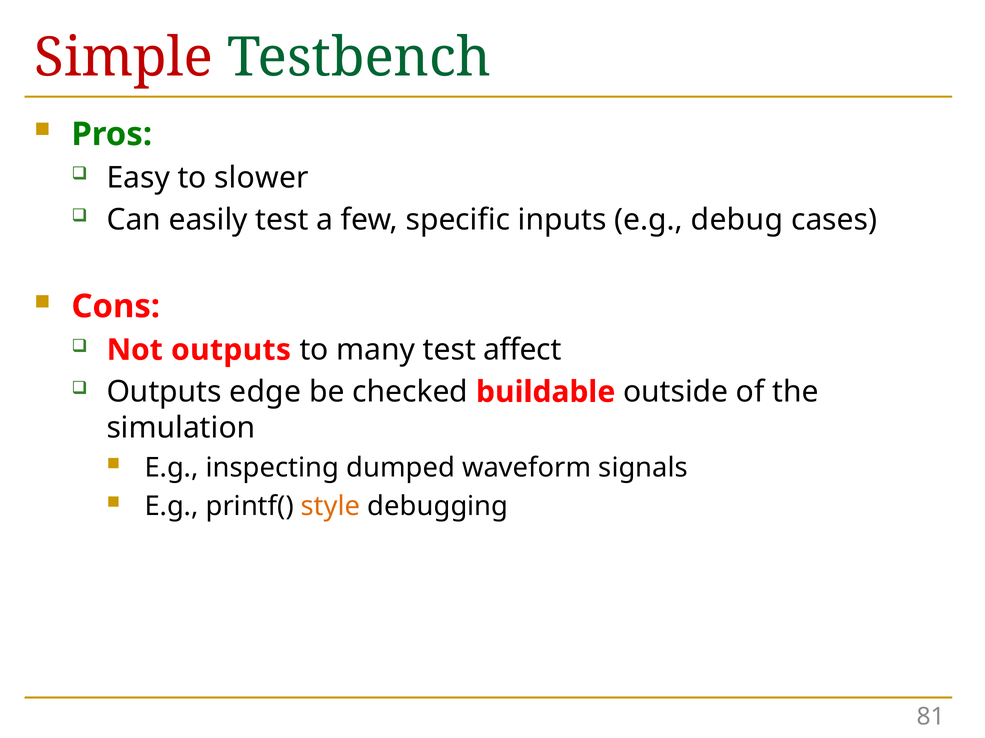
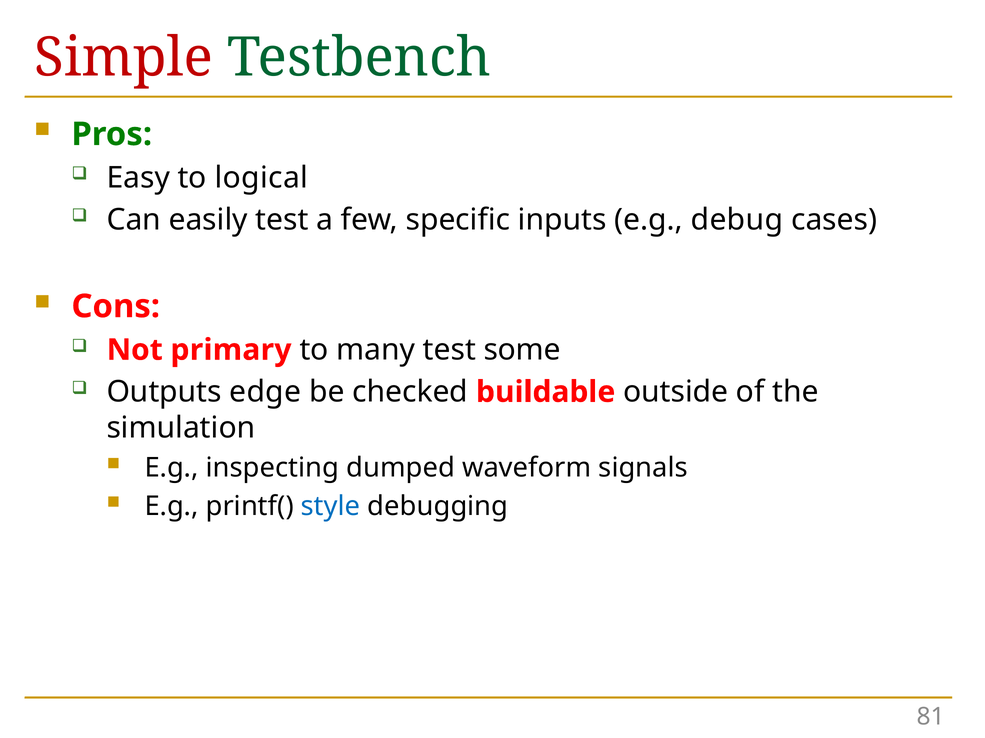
slower: slower -> logical (261, 178)
Not outputs: outputs -> primary (231, 350)
affect: affect -> some (522, 350)
style colour: orange -> blue (331, 507)
